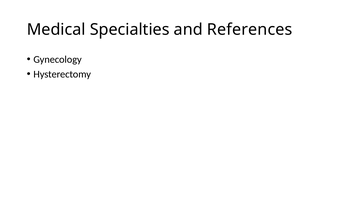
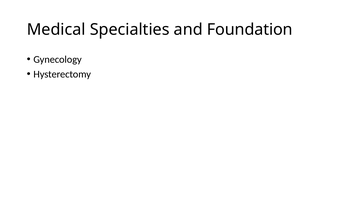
References: References -> Foundation (250, 30)
